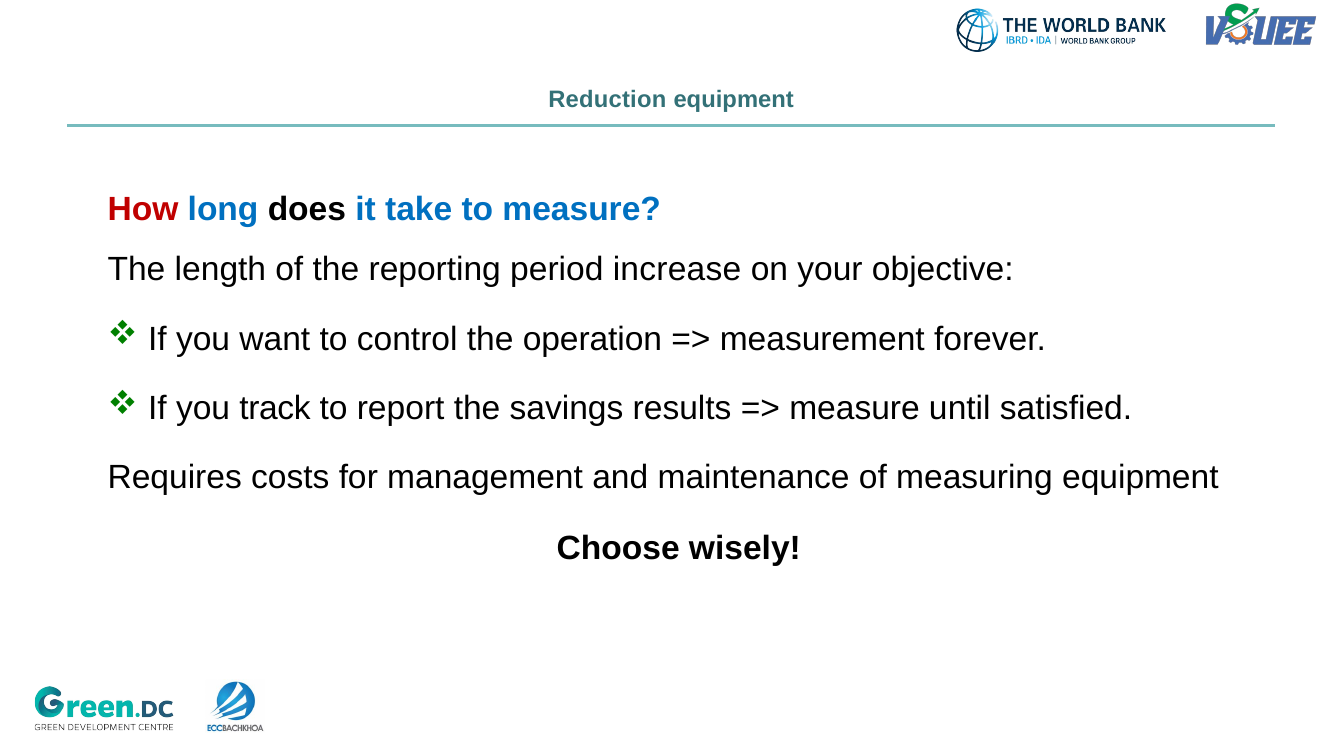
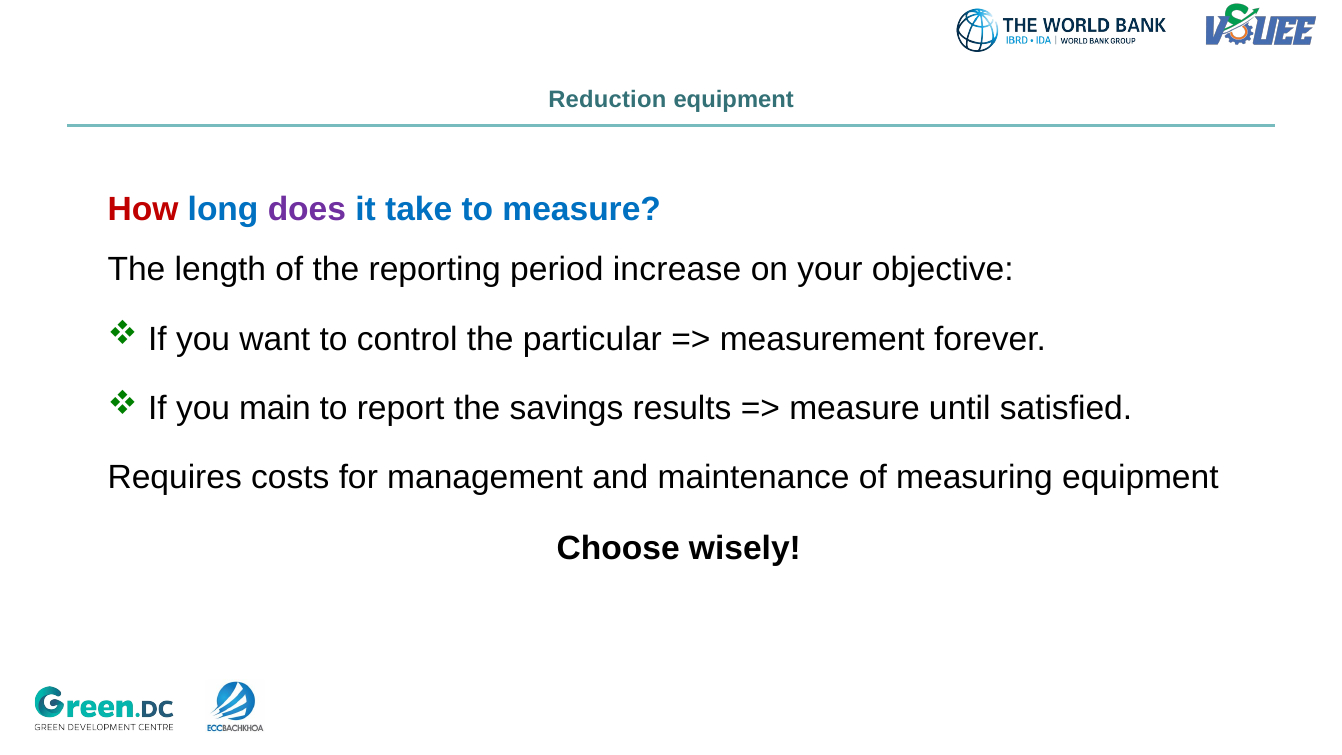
does colour: black -> purple (307, 209)
operation: operation -> particular (592, 339)
track: track -> main (275, 408)
